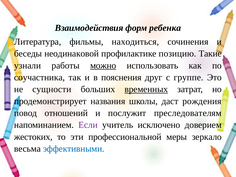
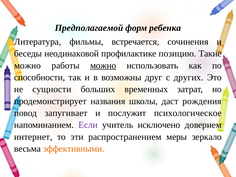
Взаимодействия: Взаимодействия -> Предполагаемой (89, 28)
находиться: находиться -> встречается (135, 42)
узнали: узнали -> можно (28, 66)
соучастника: соучастника -> способности (40, 77)
пояснения: пояснения -> возможны (121, 77)
группе: группе -> других (189, 77)
временных underline: present -> none (146, 89)
отношений: отношений -> запугивает (66, 113)
преследователям: преследователям -> психологическое (188, 113)
жестоких: жестоких -> интернет (33, 137)
профессиональной: профессиональной -> распространением (125, 137)
эффективными colour: blue -> orange (74, 149)
